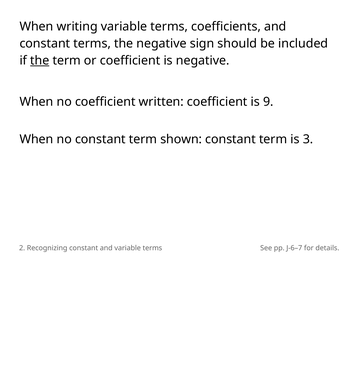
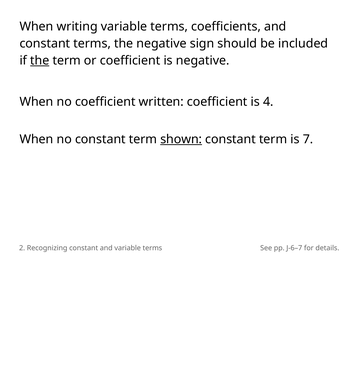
9: 9 -> 4 (268, 102)
shown underline: none -> present (181, 139)
3: 3 -> 7 (308, 139)
